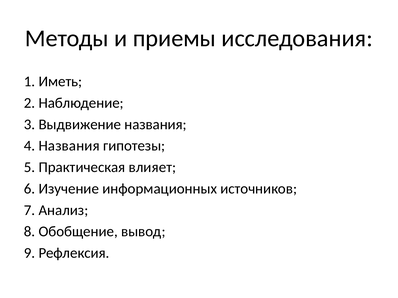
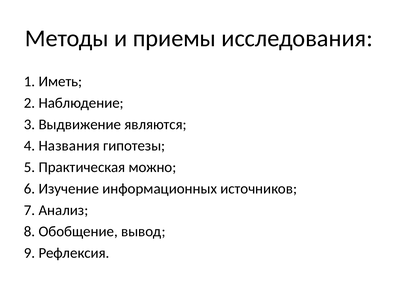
Выдвижение названия: названия -> являются (156, 125)
влияет: влияет -> можно (152, 168)
